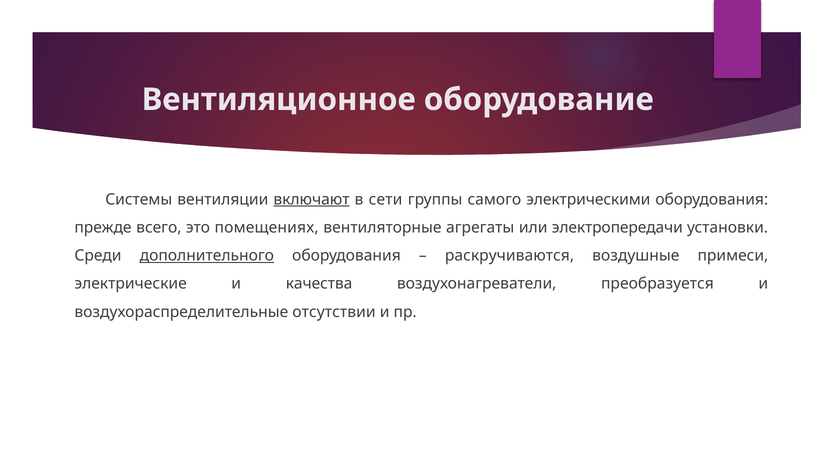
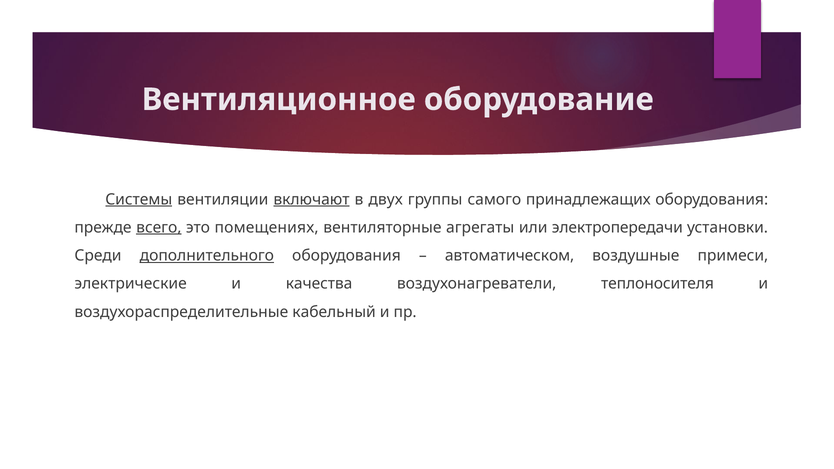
Системы underline: none -> present (139, 199)
сети: сети -> двух (386, 199)
электрическими: электрическими -> принадлежащих (588, 199)
всего underline: none -> present (159, 228)
раскручиваются: раскручиваются -> автоматическом (510, 256)
преобразуется: преобразуется -> теплоносителя (657, 284)
отсутствии: отсутствии -> кабельный (334, 312)
